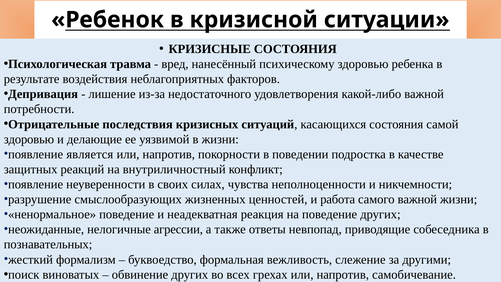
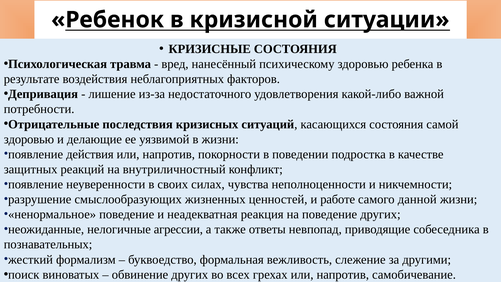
является: является -> действия (90, 154)
работа: работа -> работе (338, 199)
самого важной: важной -> данной (417, 199)
